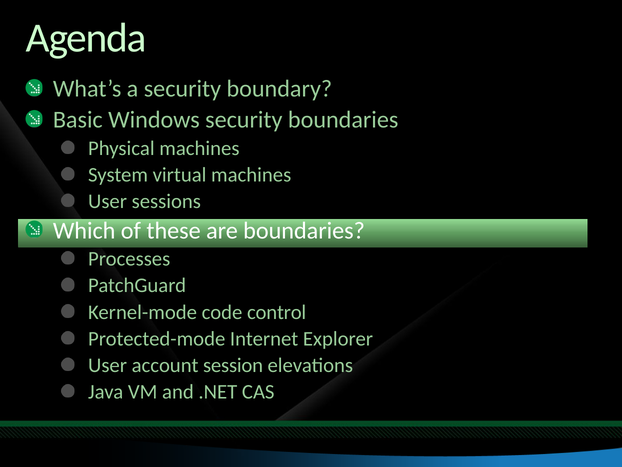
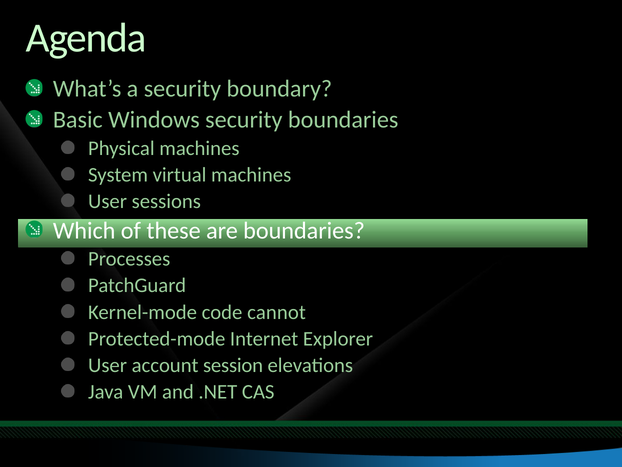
control: control -> cannot (277, 312)
